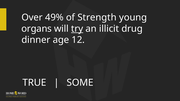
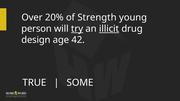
49%: 49% -> 20% (54, 17)
organs: organs -> person (37, 29)
illicit underline: none -> present (109, 29)
dinner: dinner -> design (36, 40)
12: 12 -> 42 (78, 40)
